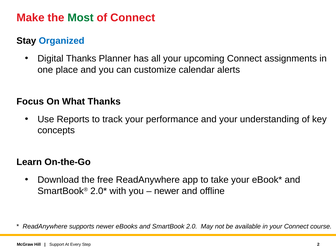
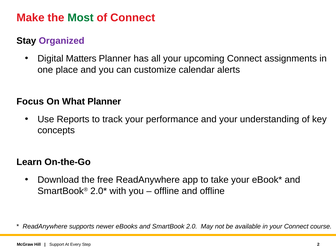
Organized colour: blue -> purple (62, 41)
Digital Thanks: Thanks -> Matters (81, 59)
What Thanks: Thanks -> Planner (104, 101)
newer: newer -> offline (167, 191)
